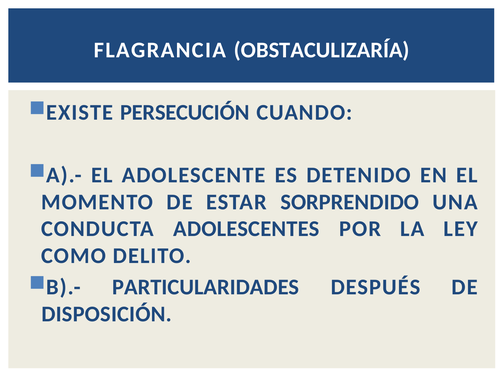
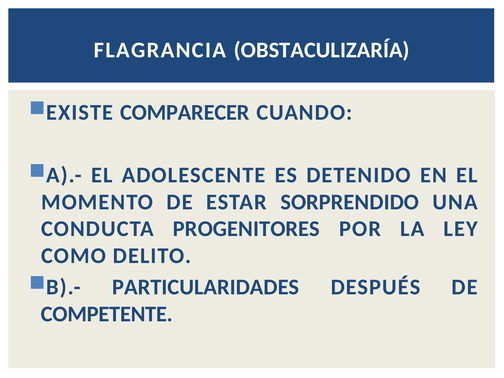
PERSECUCIÓN: PERSECUCIÓN -> COMPARECER (185, 112)
ADOLESCENTES: ADOLESCENTES -> PROGENITORES (246, 229)
DISPOSICIÓN: DISPOSICIÓN -> COMPETENTE (107, 314)
